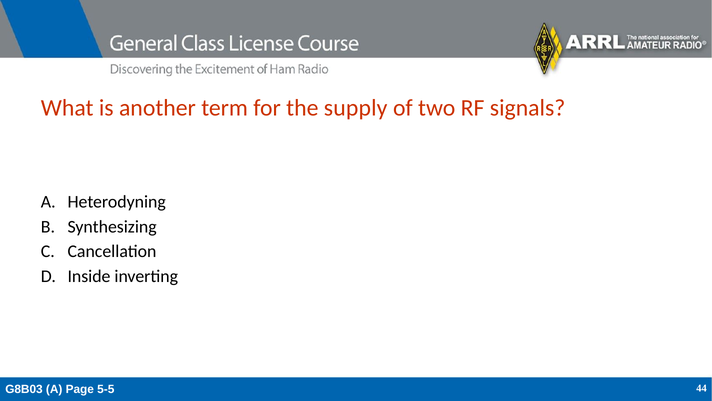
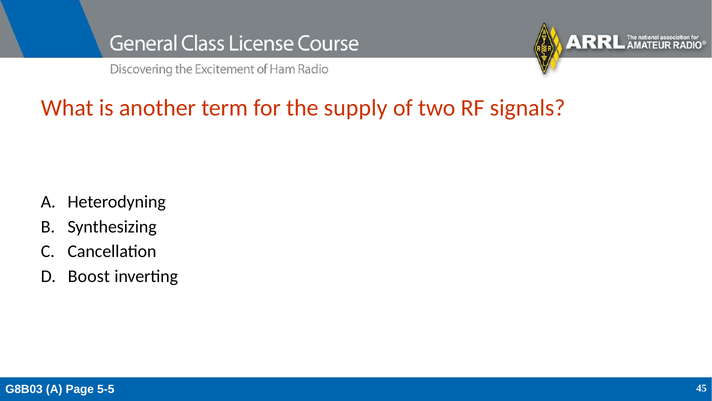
Inside: Inside -> Boost (89, 276)
44: 44 -> 45 (702, 388)
